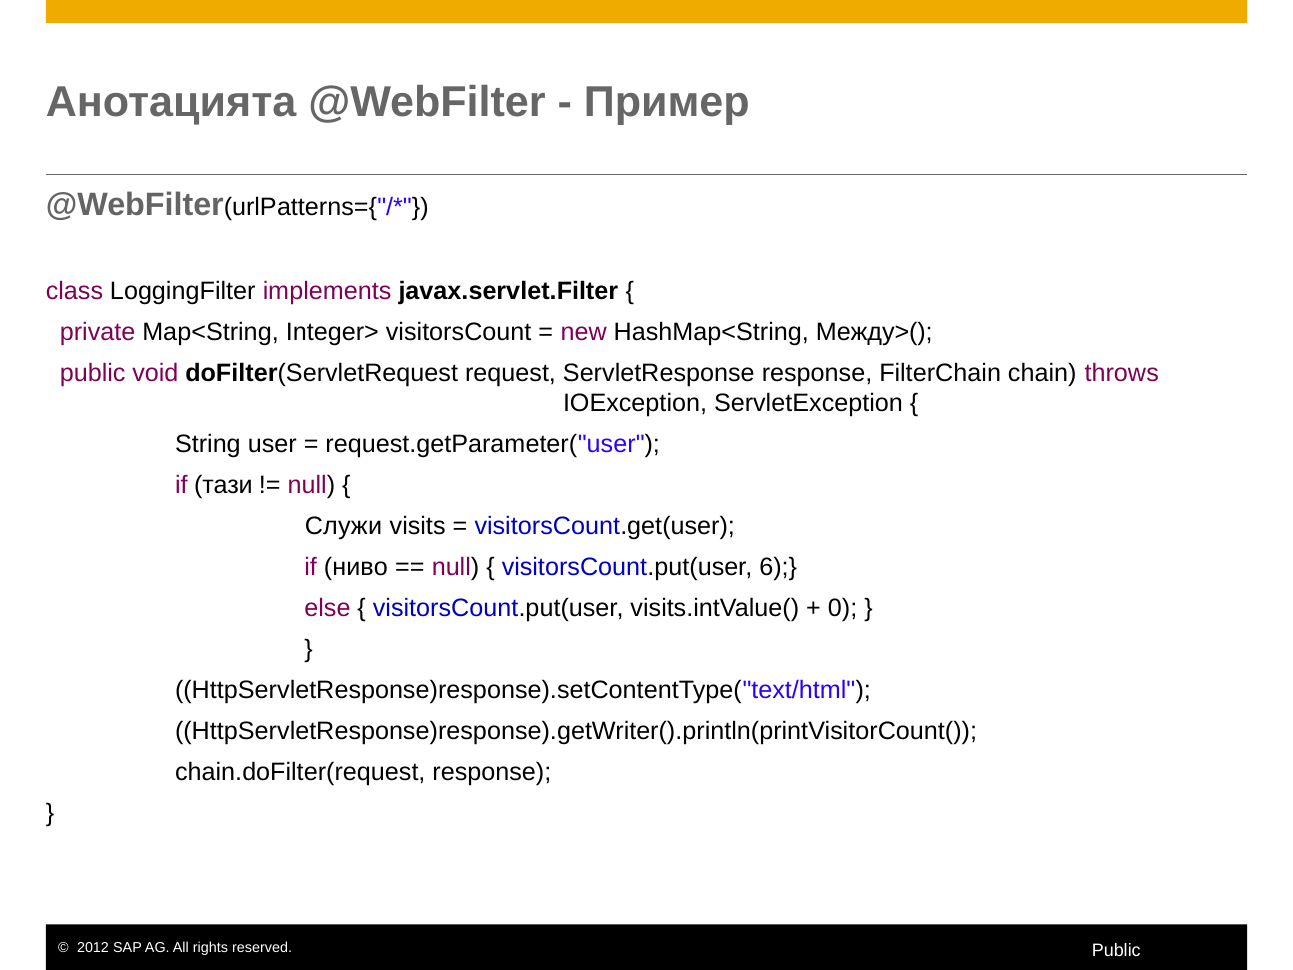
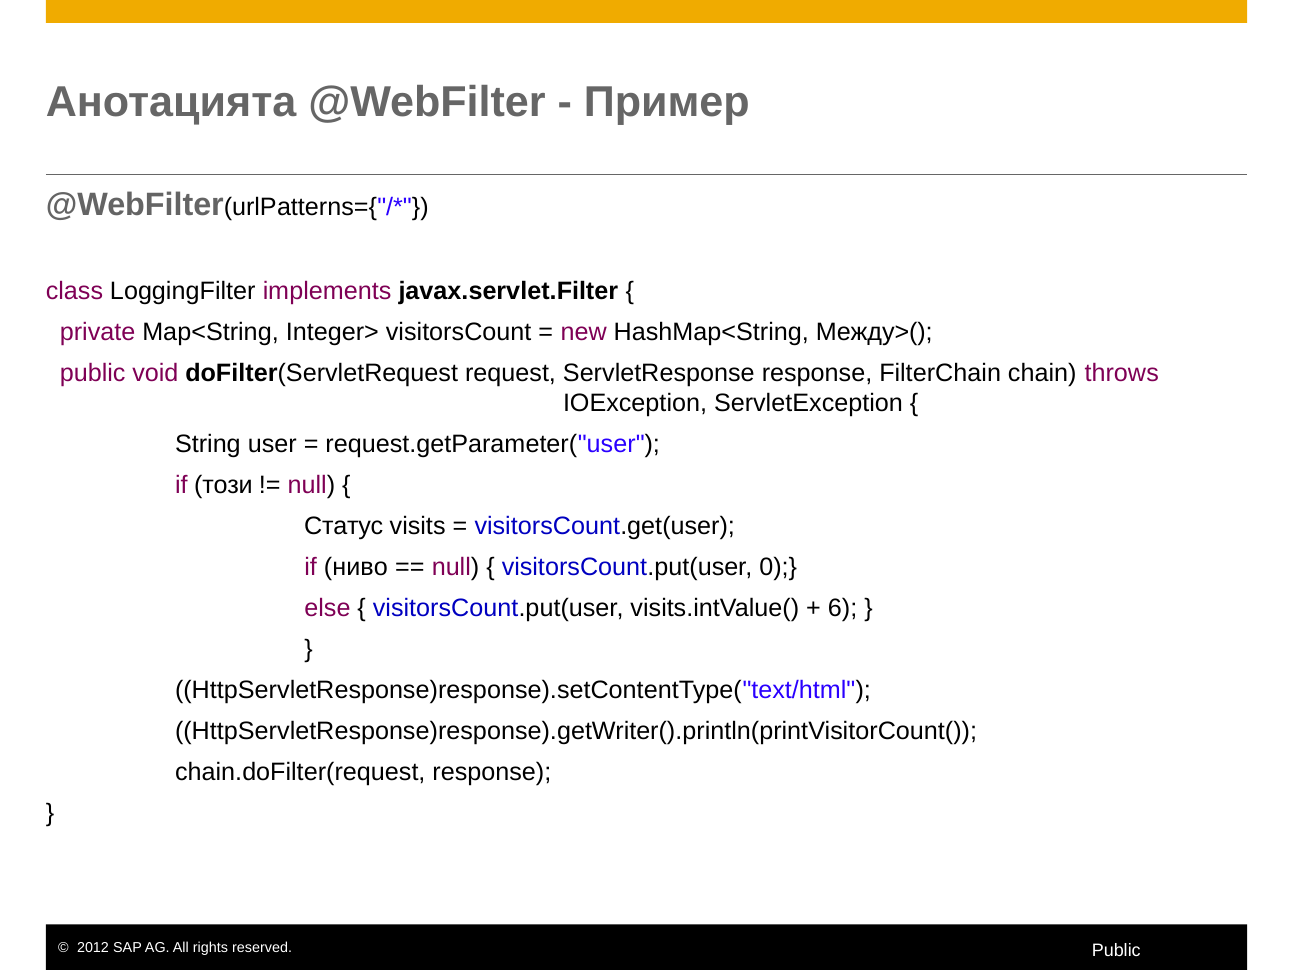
тази: тази -> този (223, 485)
Служи: Служи -> Статус (344, 526)
6: 6 -> 0 (778, 567)
0: 0 -> 6 (843, 608)
